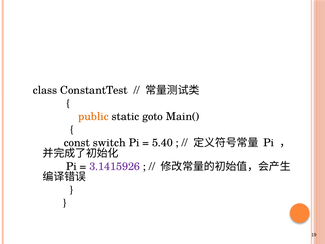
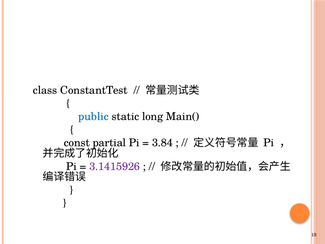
public colour: orange -> blue (93, 117)
goto: goto -> long (153, 117)
switch: switch -> partial (109, 143)
5.40: 5.40 -> 3.84 (162, 143)
